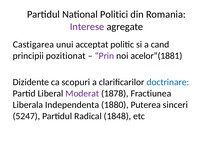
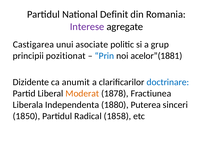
Politici: Politici -> Definit (114, 14)
acceptat: acceptat -> asociate (92, 45)
cand: cand -> grup (160, 45)
Prin colour: purple -> blue (104, 56)
scopuri: scopuri -> anumit (76, 83)
Moderat colour: purple -> orange (82, 94)
5247: 5247 -> 1850 (26, 117)
1848: 1848 -> 1858 (117, 117)
